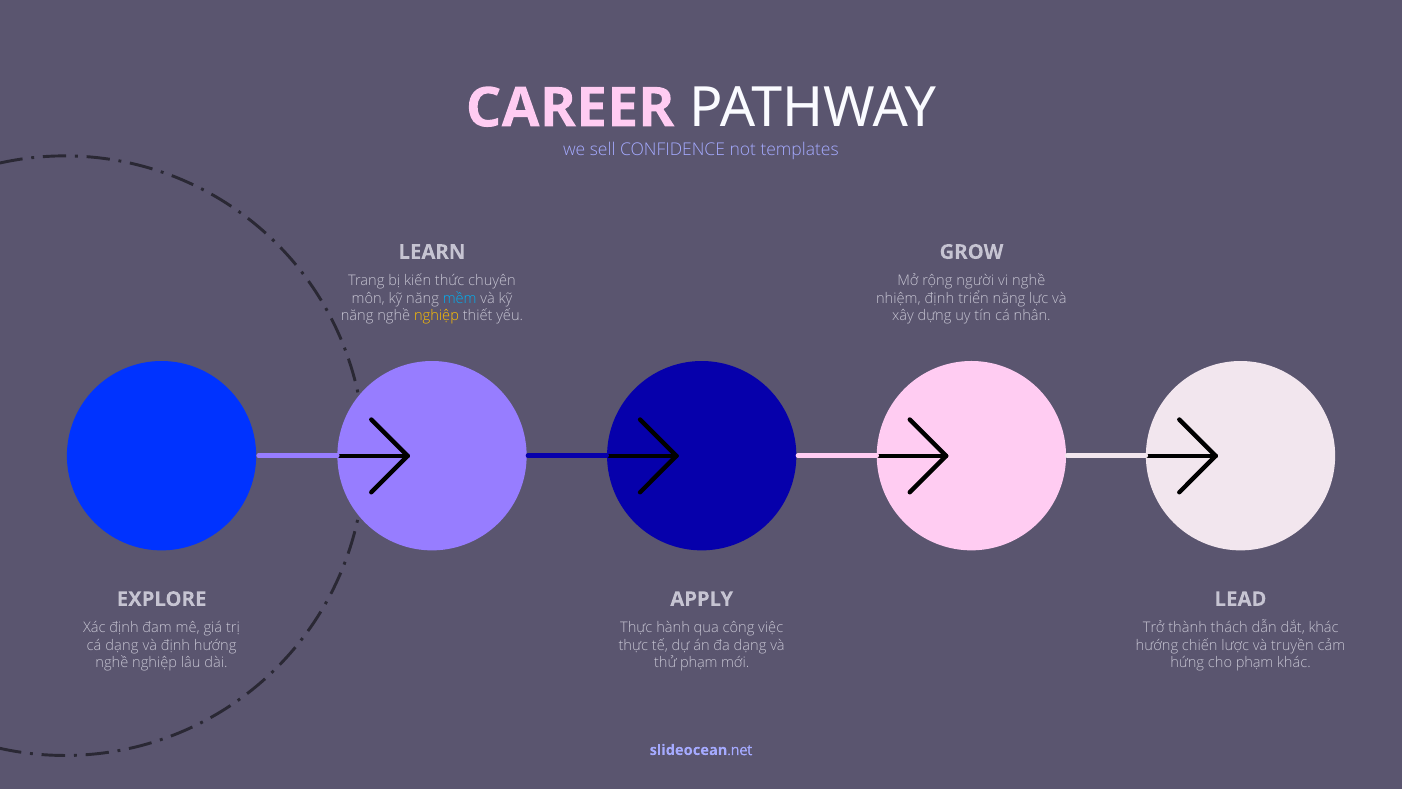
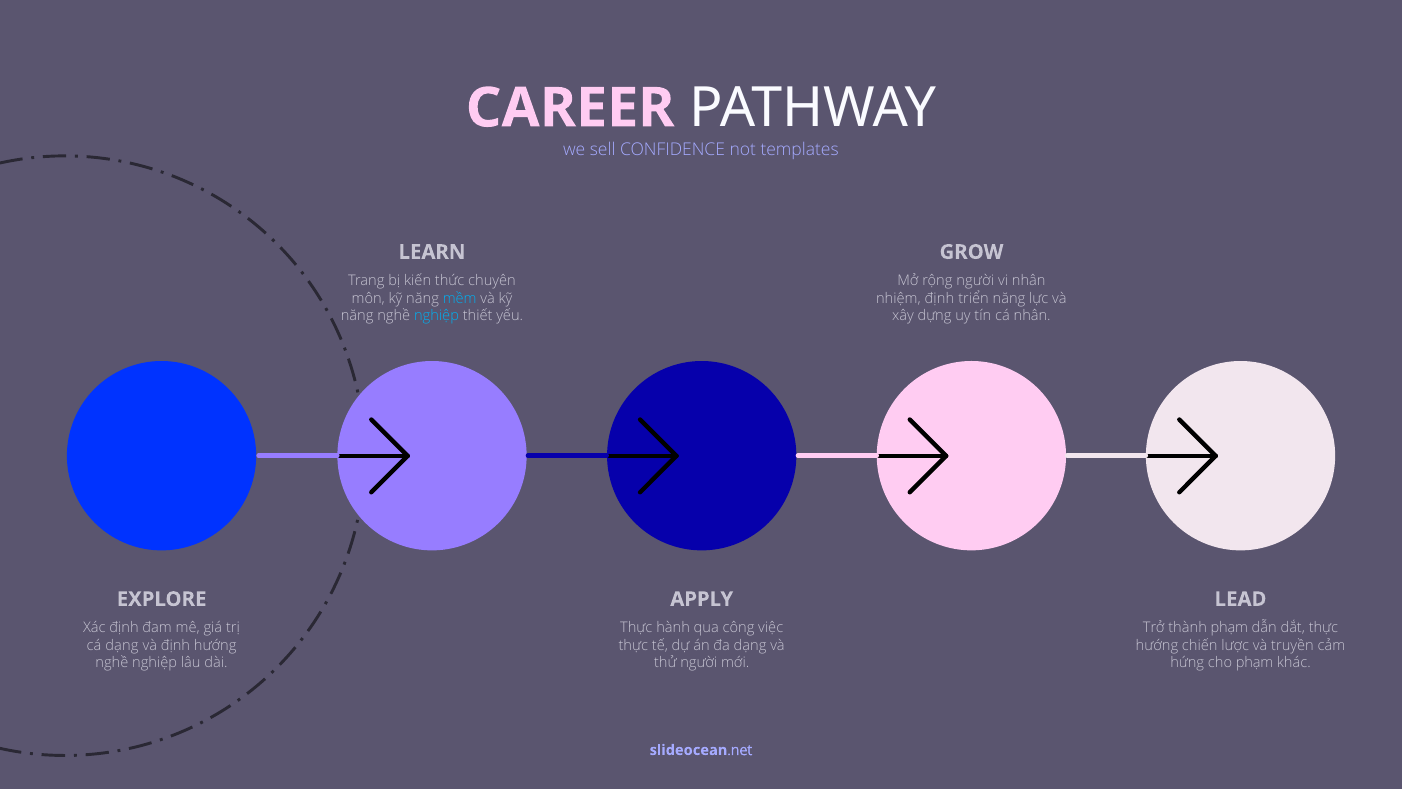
vi nghề: nghề -> nhân (1029, 281)
nghiệp colour: yellow -> light blue (436, 316)
thành thách: thách -> phạm (1229, 628)
dắt khác: khác -> thực (1323, 628)
thử phạm: phạm -> người (699, 663)
